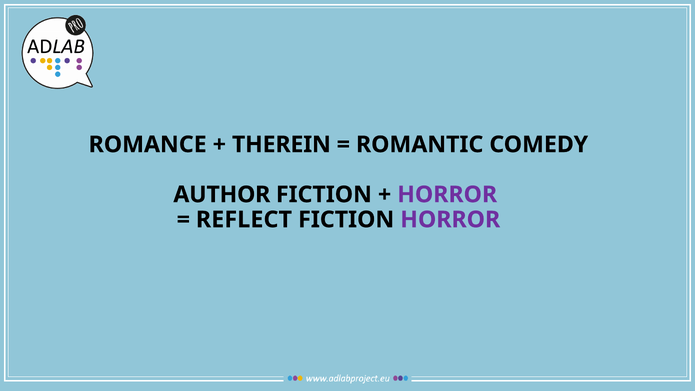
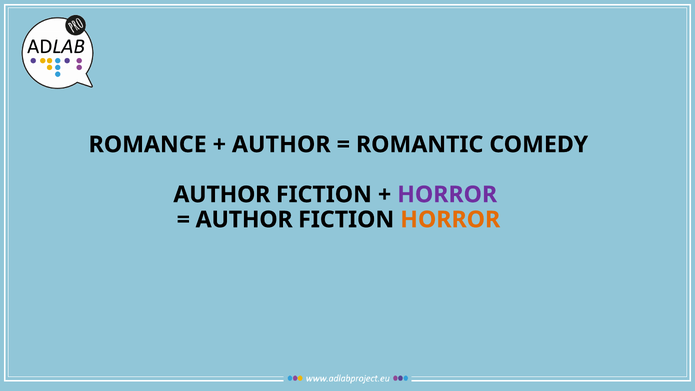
THEREIN: THEREIN -> AUTHOR (281, 145)
REFLECT: REFLECT -> AUTHOR (244, 220)
HORROR colour: purple -> orange (450, 220)
